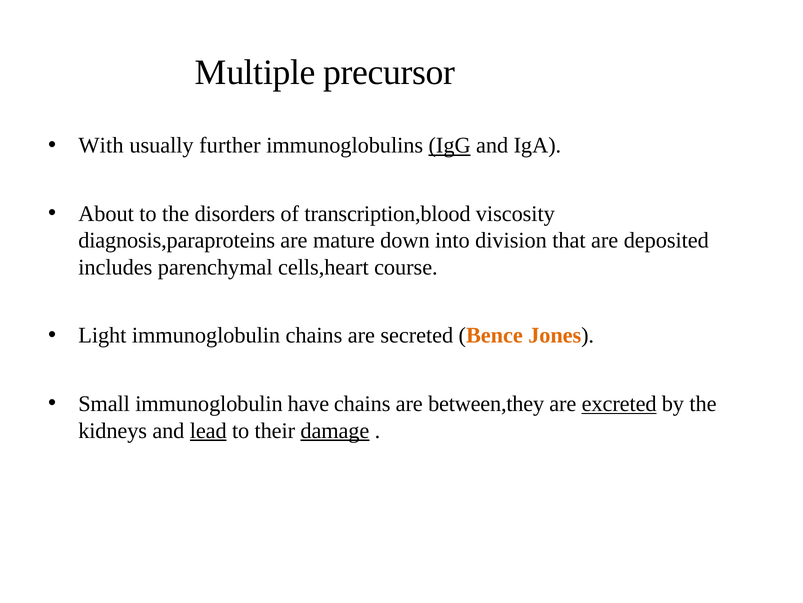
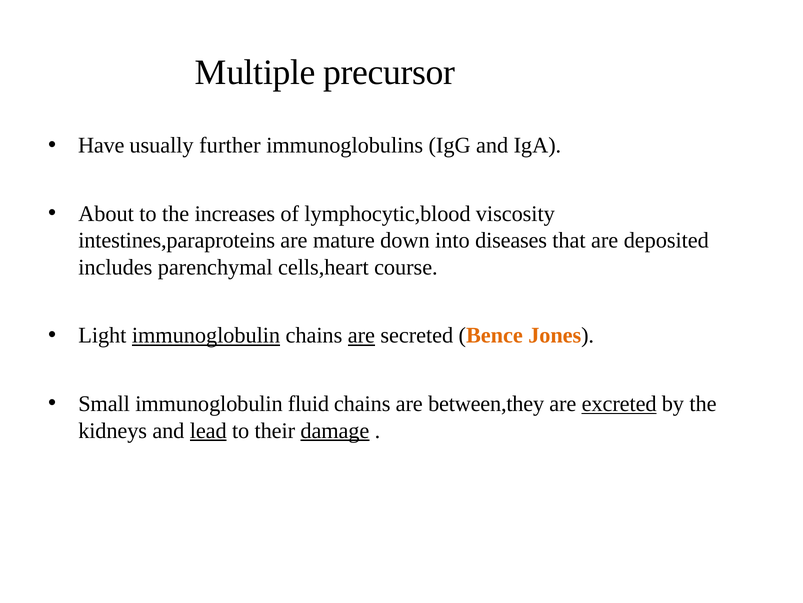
With: With -> Have (101, 145)
IgG underline: present -> none (450, 145)
disorders: disorders -> increases (235, 213)
transcription,blood: transcription,blood -> lymphocytic,blood (388, 213)
diagnosis,paraproteins: diagnosis,paraproteins -> intestines,paraproteins (177, 240)
division: division -> diseases (511, 240)
immunoglobulin underline: none -> present (206, 335)
are underline: none -> present (361, 335)
have: have -> fluid (308, 403)
